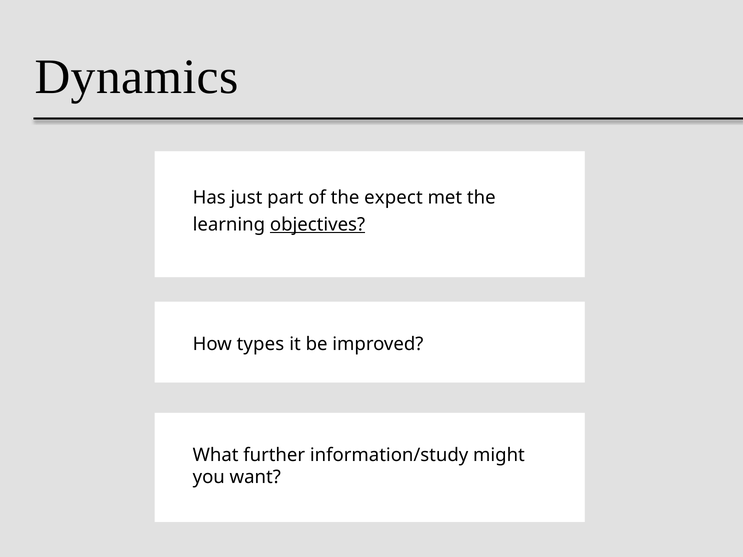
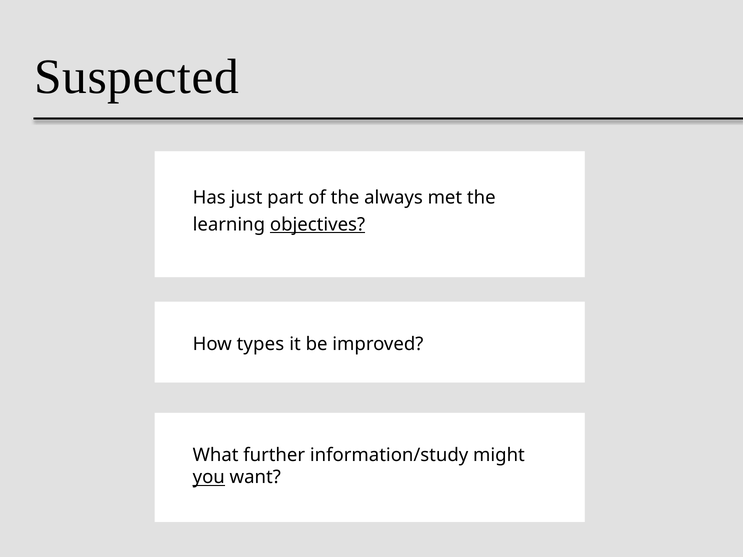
Dynamics: Dynamics -> Suspected (137, 77)
expect: expect -> always (394, 198)
you underline: none -> present (209, 478)
